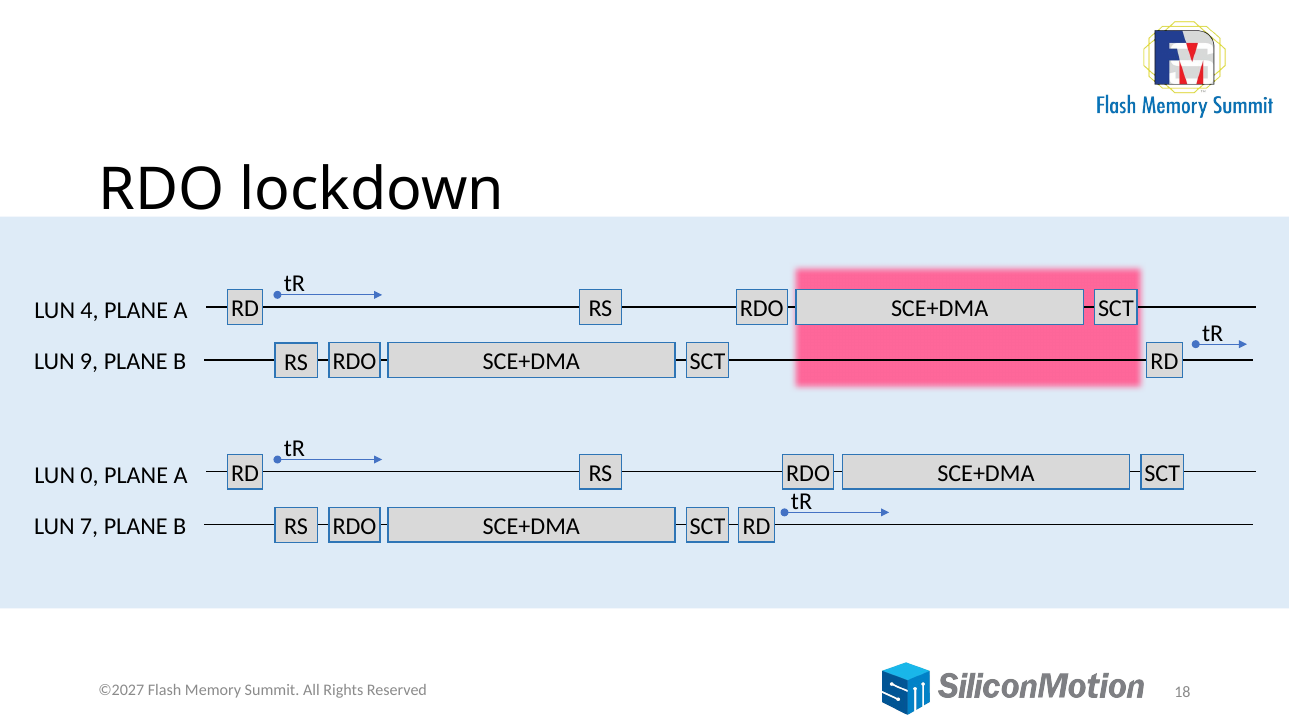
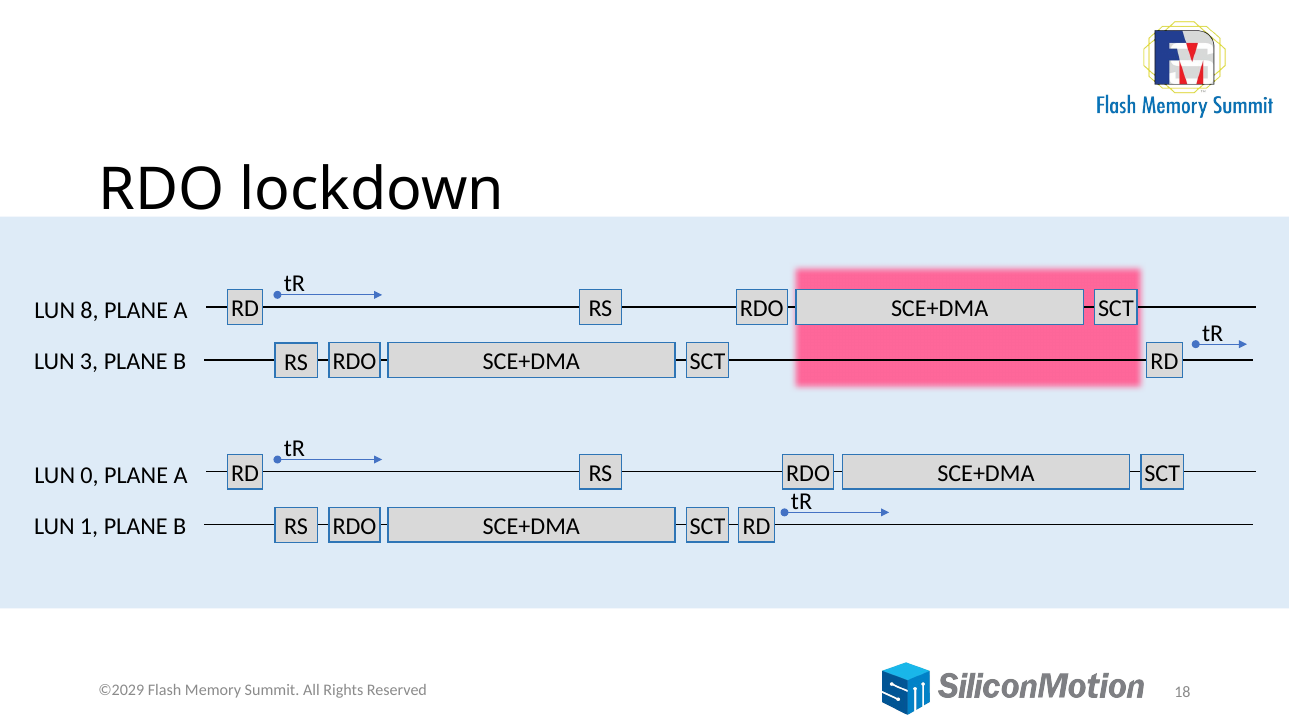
4: 4 -> 8 (89, 311)
9: 9 -> 3 (89, 362)
7: 7 -> 1 (89, 526)
©2027: ©2027 -> ©2029 (121, 690)
